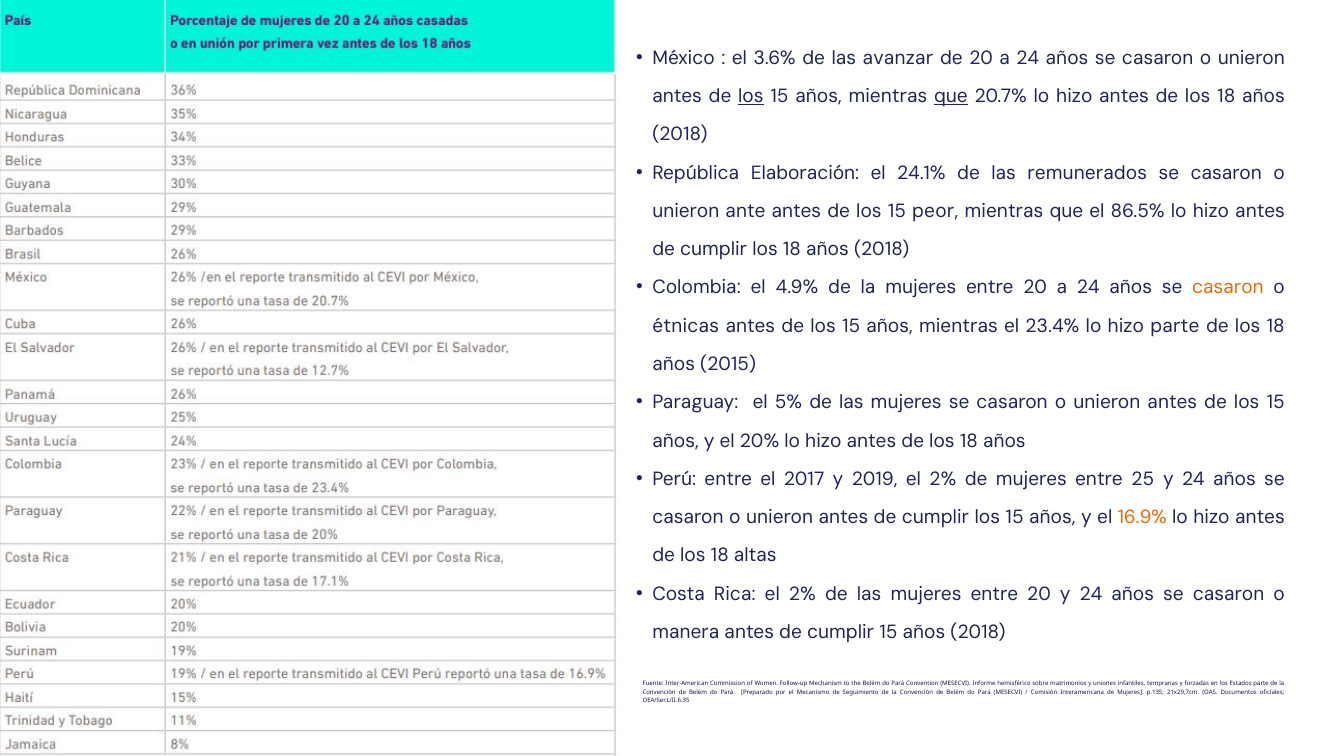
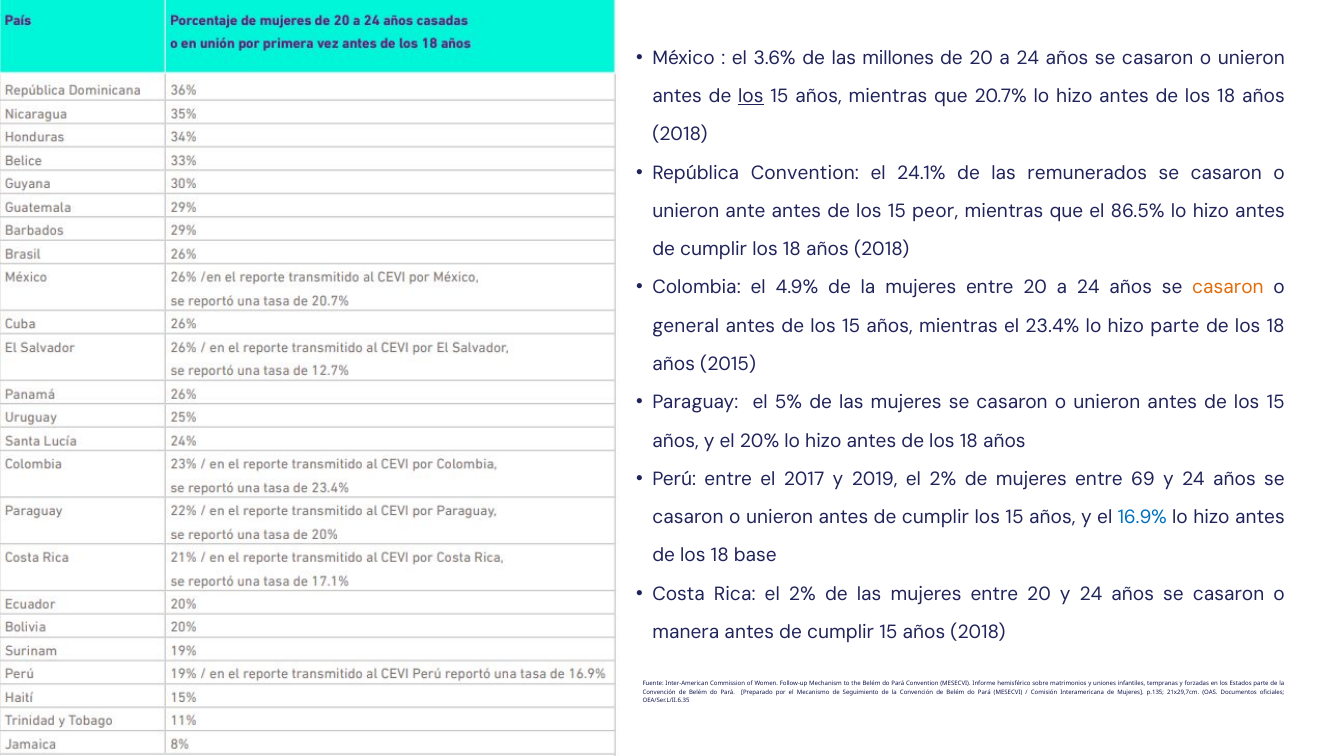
avanzar: avanzar -> millones (898, 58)
que underline: present -> none (951, 96)
República Elaboración: Elaboración -> Convention (805, 173)
étnicas: étnicas -> general (686, 326)
25: 25 -> 69 (1143, 479)
16.9% colour: orange -> blue (1142, 517)
altas: altas -> base (755, 555)
